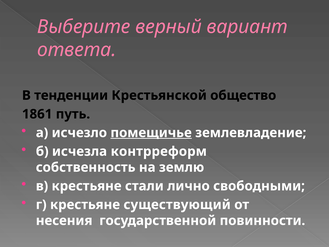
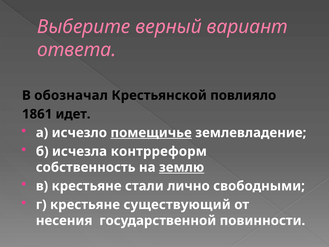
тенденции: тенденции -> обозначал (71, 95)
общество: общество -> повлияло (243, 95)
путь: путь -> идет (73, 114)
землю underline: none -> present (182, 167)
